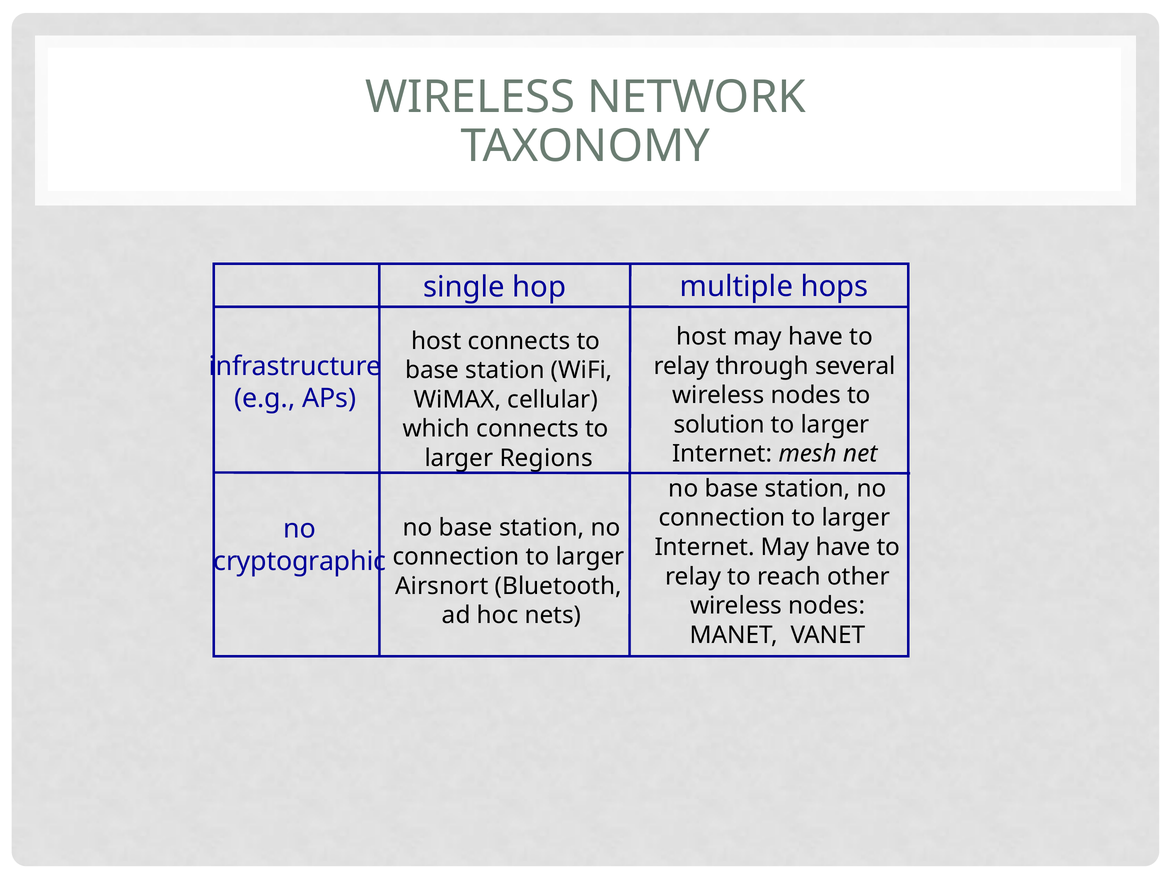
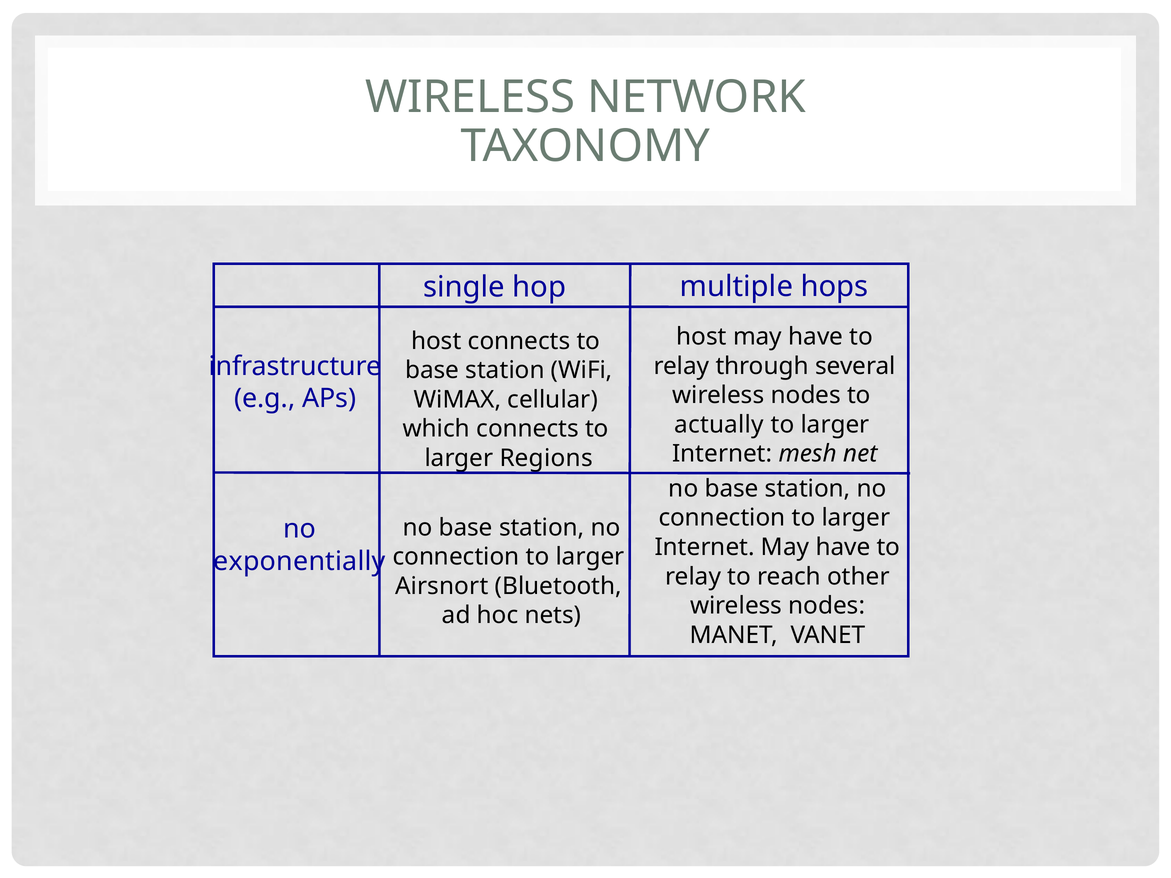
solution: solution -> actually (719, 425)
cryptographic: cryptographic -> exponentially (300, 561)
